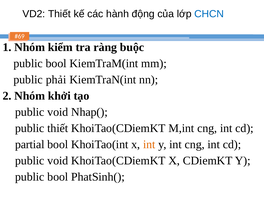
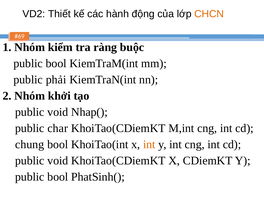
CHCN colour: blue -> orange (209, 14)
public thiết: thiết -> char (58, 128)
partial: partial -> chung (30, 144)
